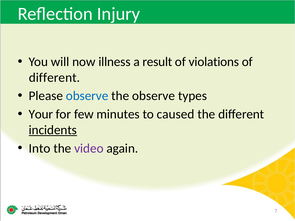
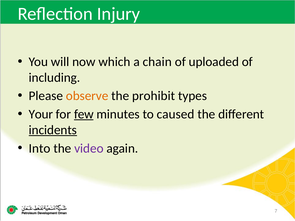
illness: illness -> which (114, 62)
result: result -> chain (157, 62)
violations: violations -> uploaded (214, 62)
different: different -> including (54, 78)
observe colour: blue -> orange (87, 96)
the observe: observe -> prohibit (154, 96)
few underline: none -> present (84, 114)
